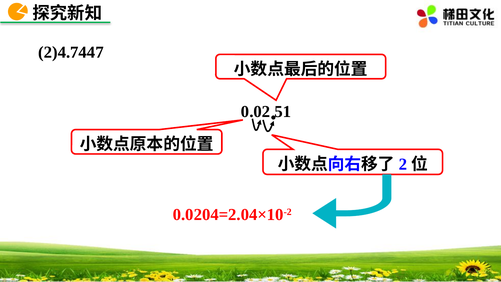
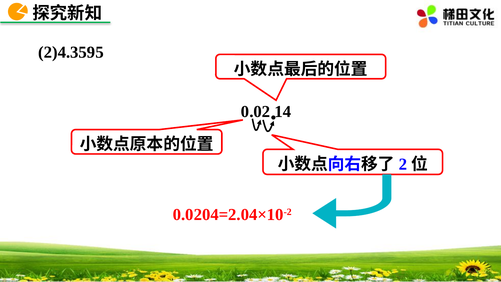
2)4.7447: 2)4.7447 -> 2)4.3595 (71, 52)
51: 51 -> 14 (283, 112)
